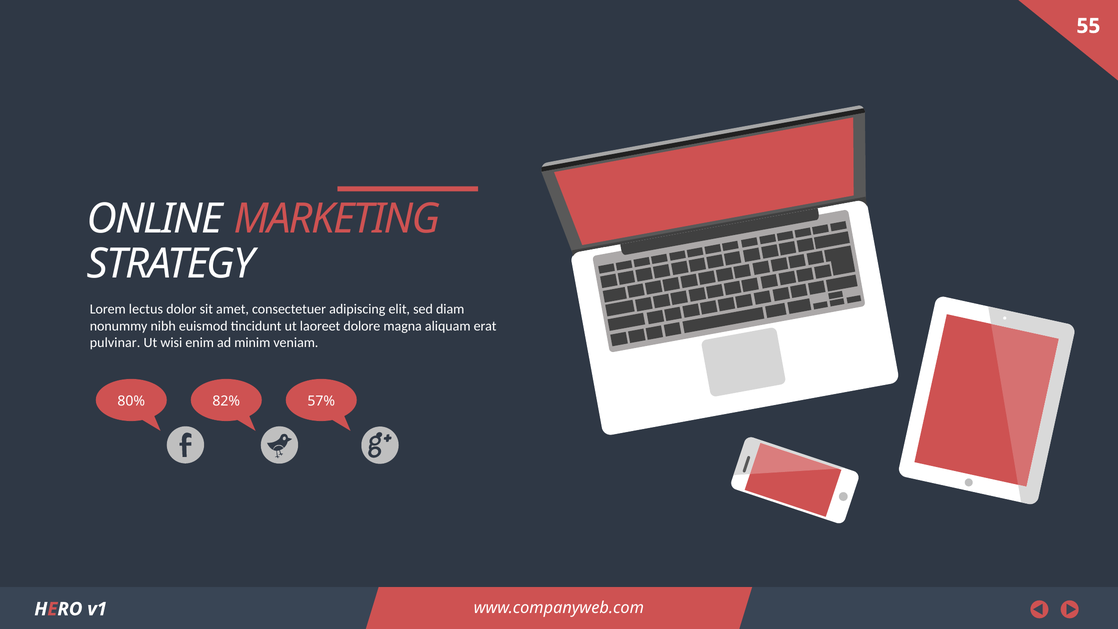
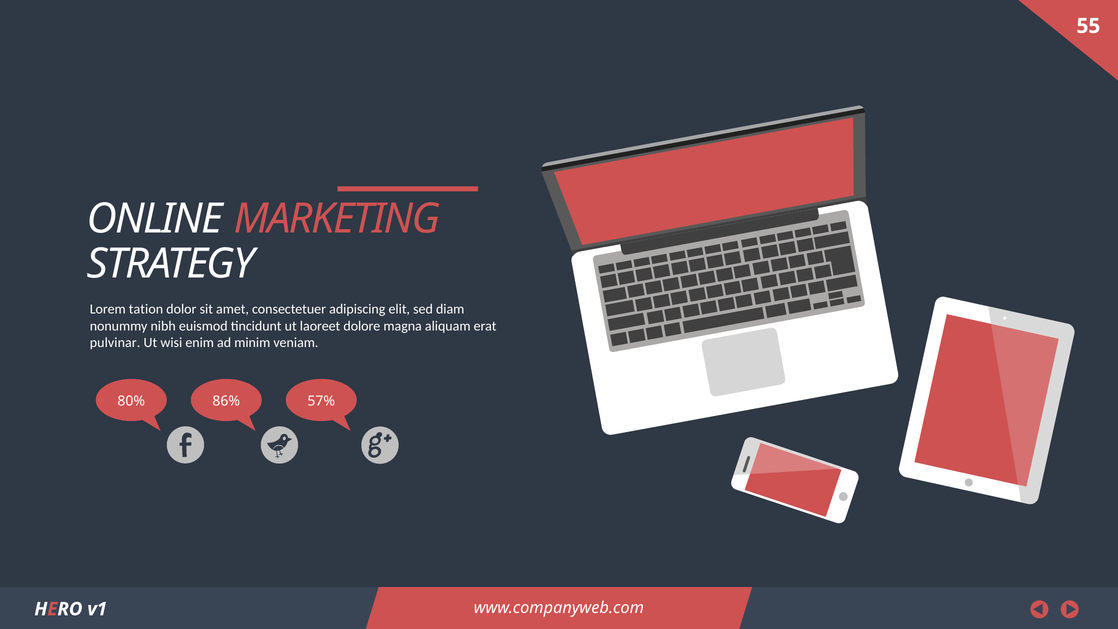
lectus: lectus -> tation (146, 309)
82%: 82% -> 86% (226, 401)
